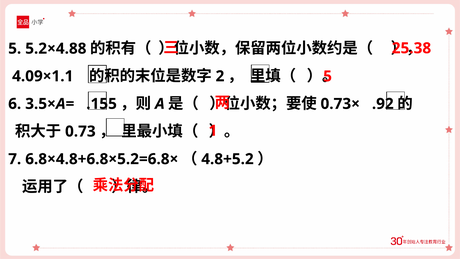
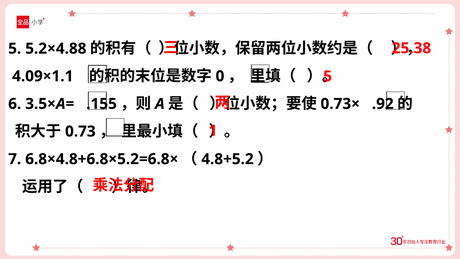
2: 2 -> 0 (220, 76)
